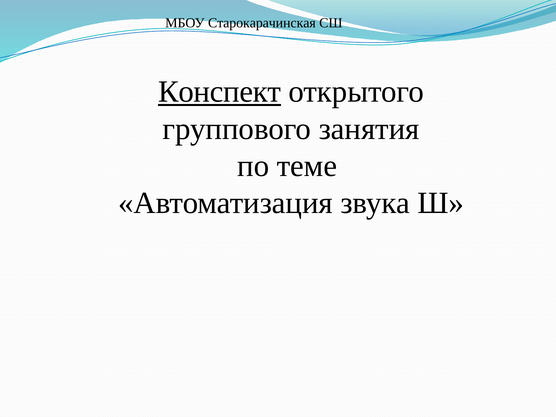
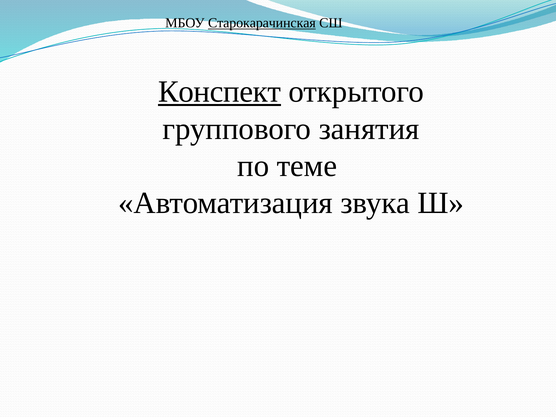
Старокарачинская underline: none -> present (262, 23)
